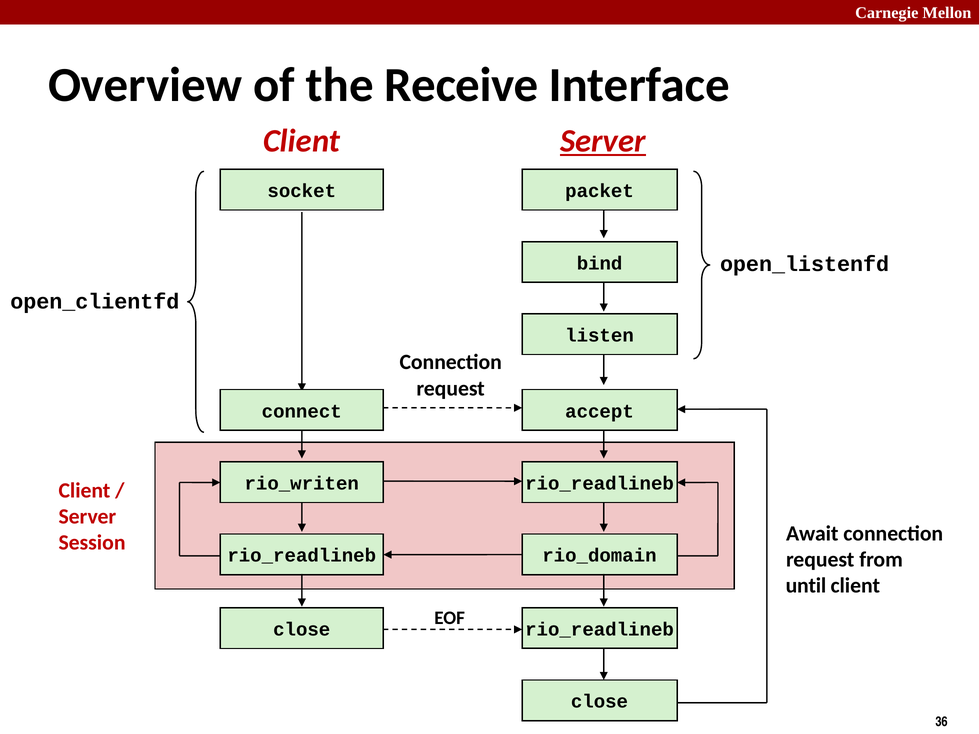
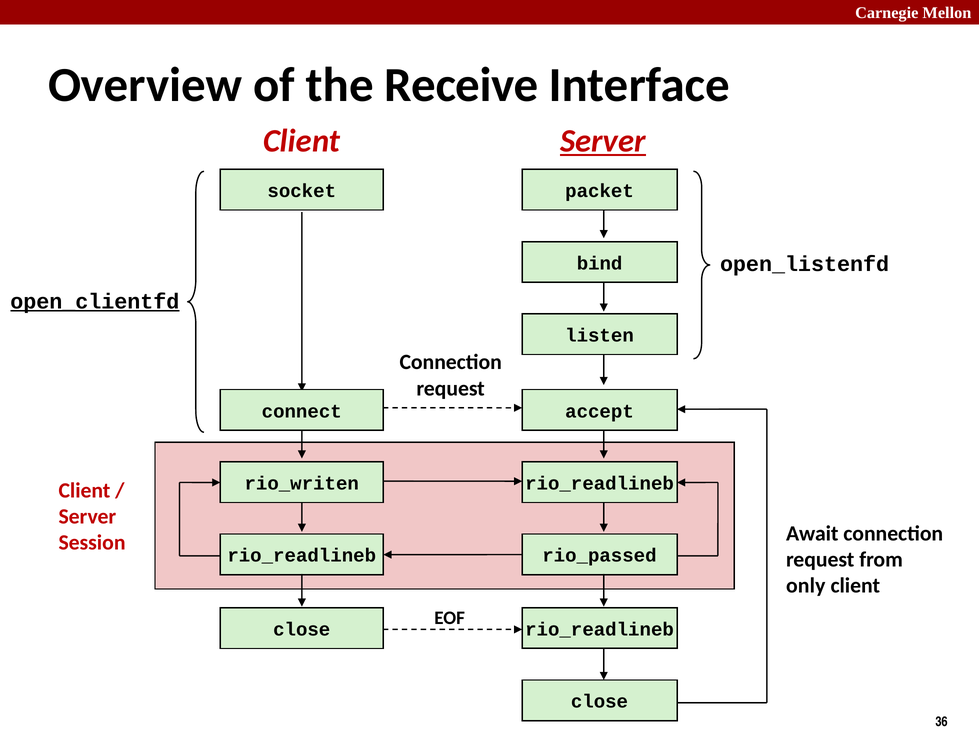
open_clientfd underline: none -> present (95, 302)
rio_domain: rio_domain -> rio_passed (599, 556)
until: until -> only (806, 586)
